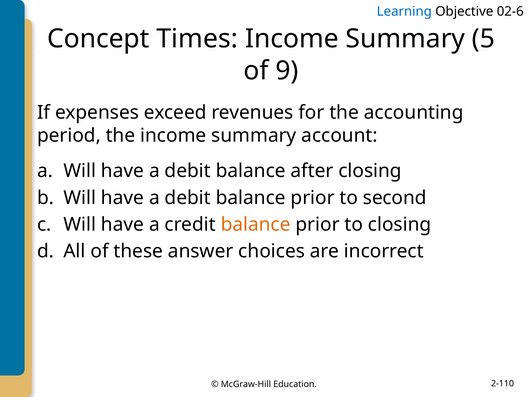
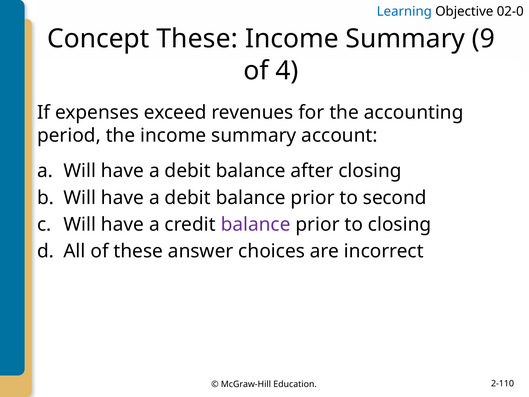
02-6: 02-6 -> 02-0 (510, 11)
Concept Times: Times -> These (197, 39)
5: 5 -> 9 (483, 39)
9: 9 -> 4 (287, 71)
balance colour: orange -> purple (256, 224)
